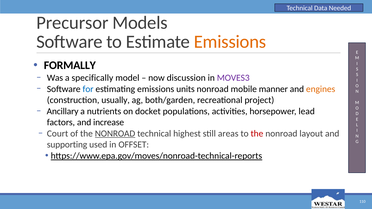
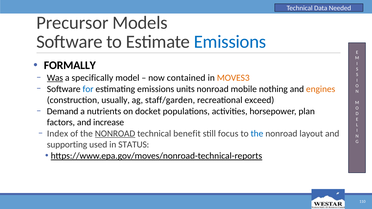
Emissions colour: orange -> blue (230, 42)
Was underline: none -> present (55, 78)
discussion: discussion -> contained (186, 78)
MOVES3 colour: purple -> orange (233, 78)
manner: manner -> nothing (273, 89)
both/garden: both/garden -> staff/garden (170, 100)
project: project -> exceed (259, 100)
Ancillary: Ancillary -> Demand (63, 111)
lead: lead -> plan (307, 111)
Court: Court -> Index (58, 134)
highest: highest -> benefit (187, 134)
areas: areas -> focus (228, 134)
the colour: red -> blue (257, 134)
OFFSET: OFFSET -> STATUS (134, 145)
